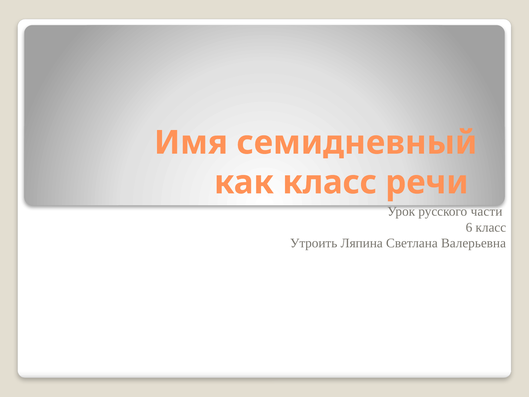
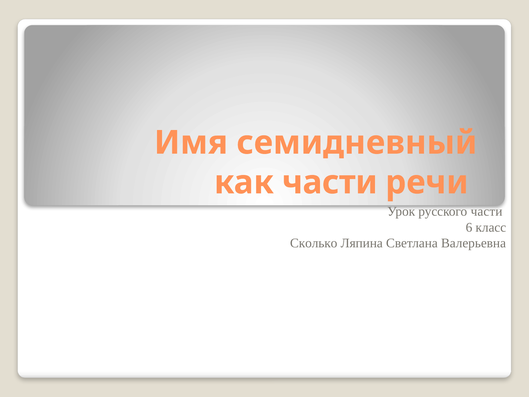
как класс: класс -> части (330, 182)
Утроить: Утроить -> Сколько (314, 243)
